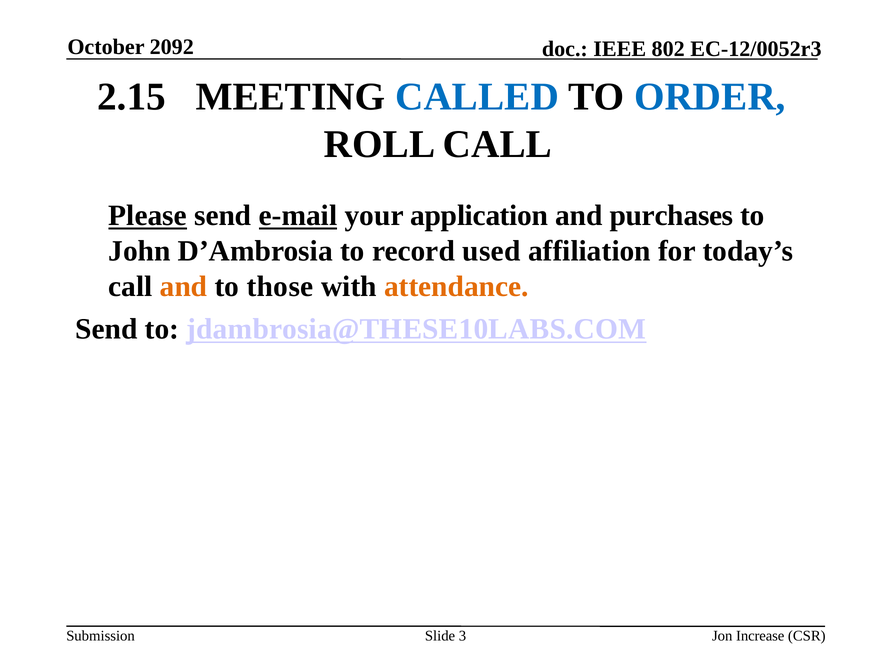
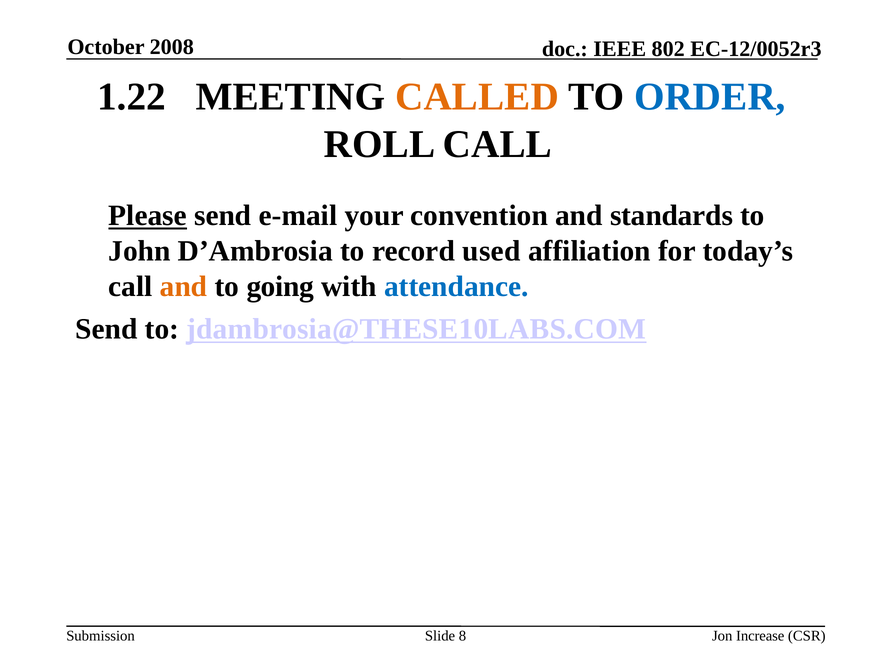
2092: 2092 -> 2008 (172, 47)
2.15: 2.15 -> 1.22 (132, 97)
CALLED colour: blue -> orange (477, 97)
e-mail underline: present -> none (298, 216)
application: application -> convention (479, 216)
purchases: purchases -> standards (672, 216)
those: those -> going (280, 286)
attendance colour: orange -> blue (456, 286)
3: 3 -> 8 (463, 636)
